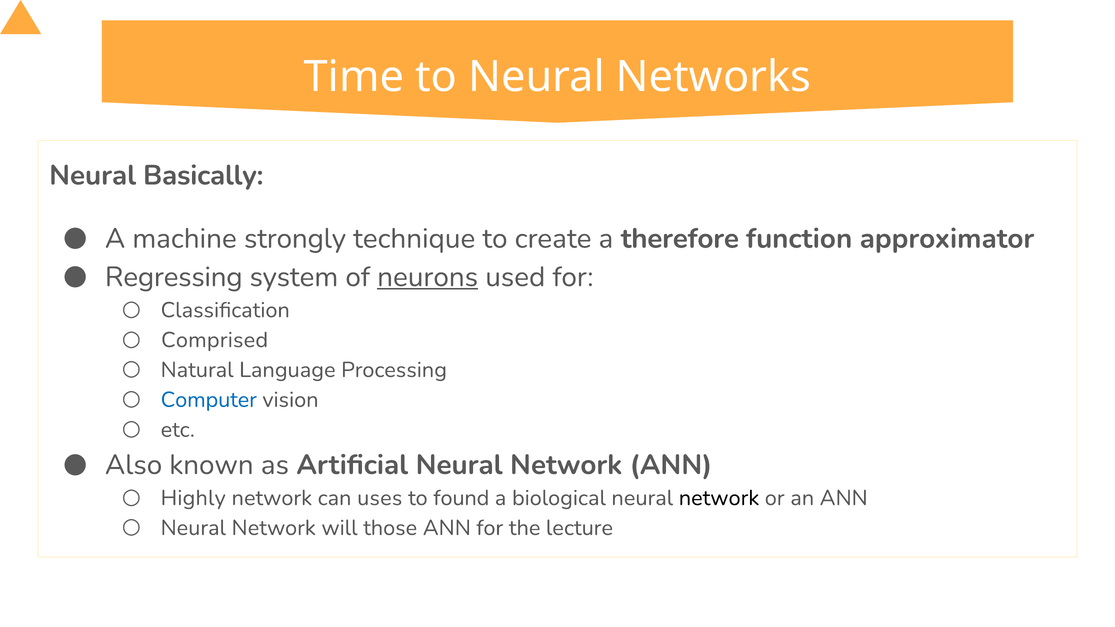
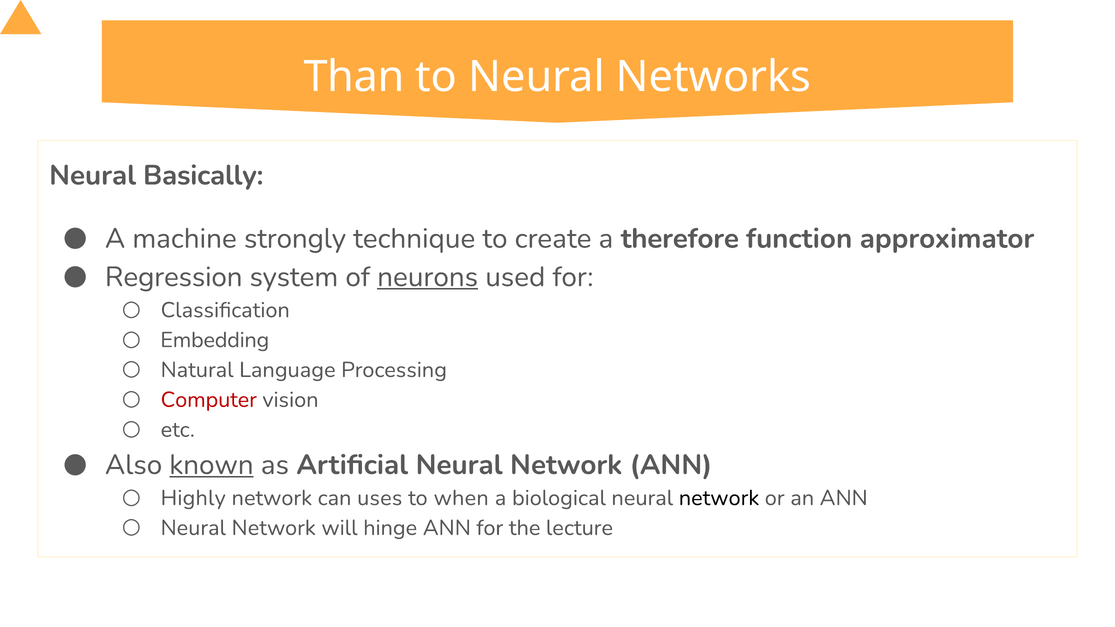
Time: Time -> Than (354, 77)
Regressing: Regressing -> Regression (174, 277)
Comprised: Comprised -> Embedding (215, 340)
Computer colour: blue -> red (209, 400)
known underline: none -> present (212, 465)
found: found -> when (461, 498)
those: those -> hinge (390, 528)
